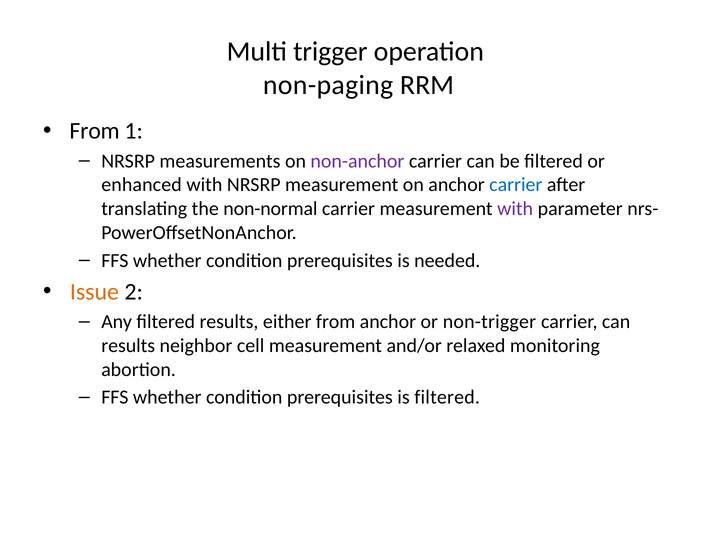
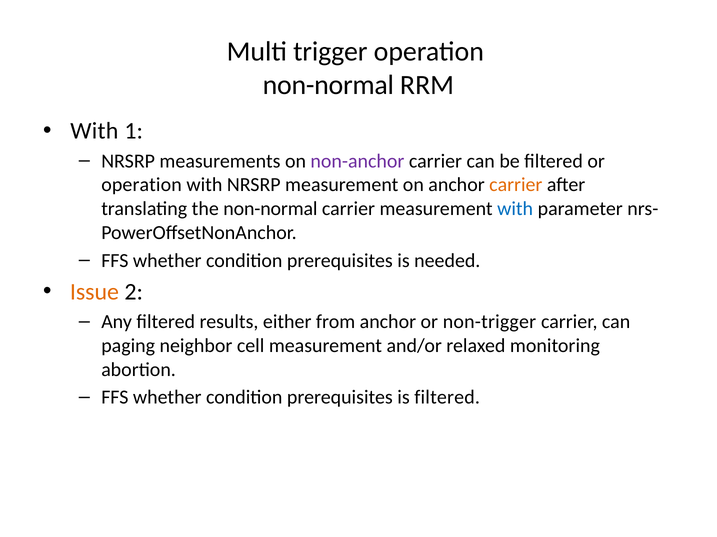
non-paging: non-paging -> non-normal (328, 85)
From: From -> With (94, 131)
enhanced: enhanced -> operation (142, 185)
carrier colour: blue -> orange (516, 185)
with colour: purple -> blue (515, 209)
results: results -> paging (128, 346)
